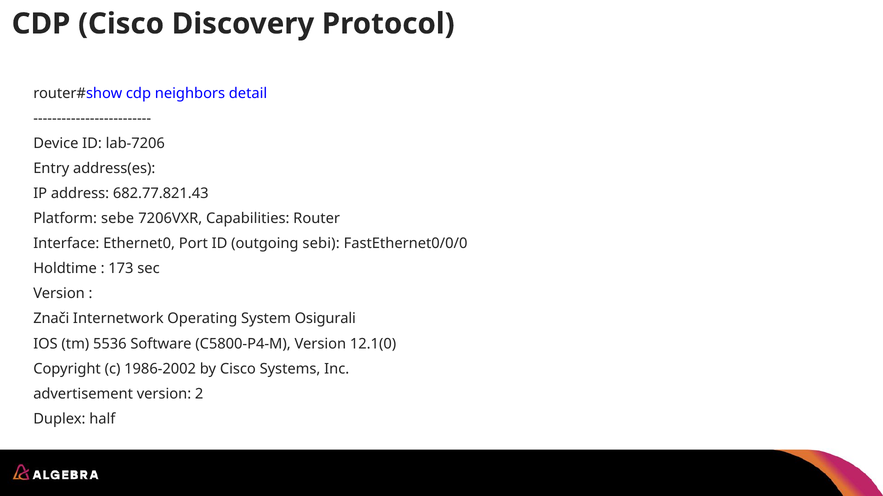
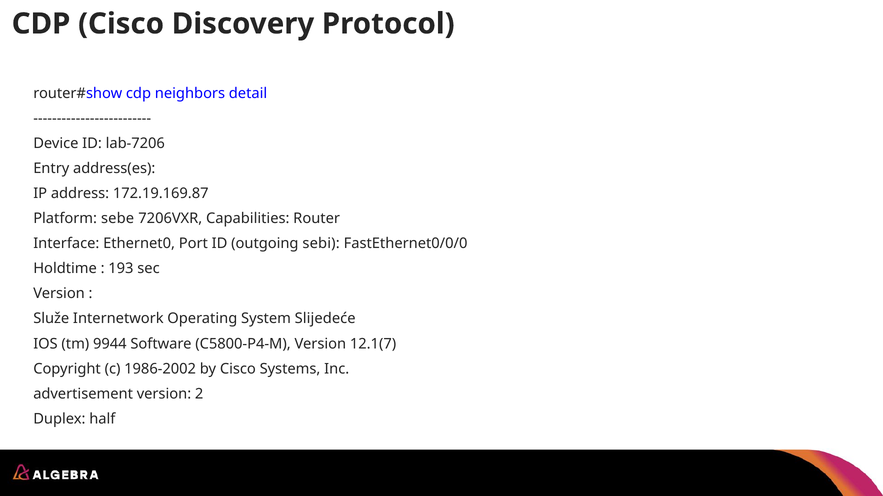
682.77.821.43: 682.77.821.43 -> 172.19.169.87 (161, 194)
173: 173 -> 193 (121, 269)
Znači: Znači -> Služe (51, 319)
Osigurali: Osigurali -> Slijedeće (325, 319)
5536: 5536 -> 9944 (110, 344)
12.1(0: 12.1(0 -> 12.1(7 (373, 344)
